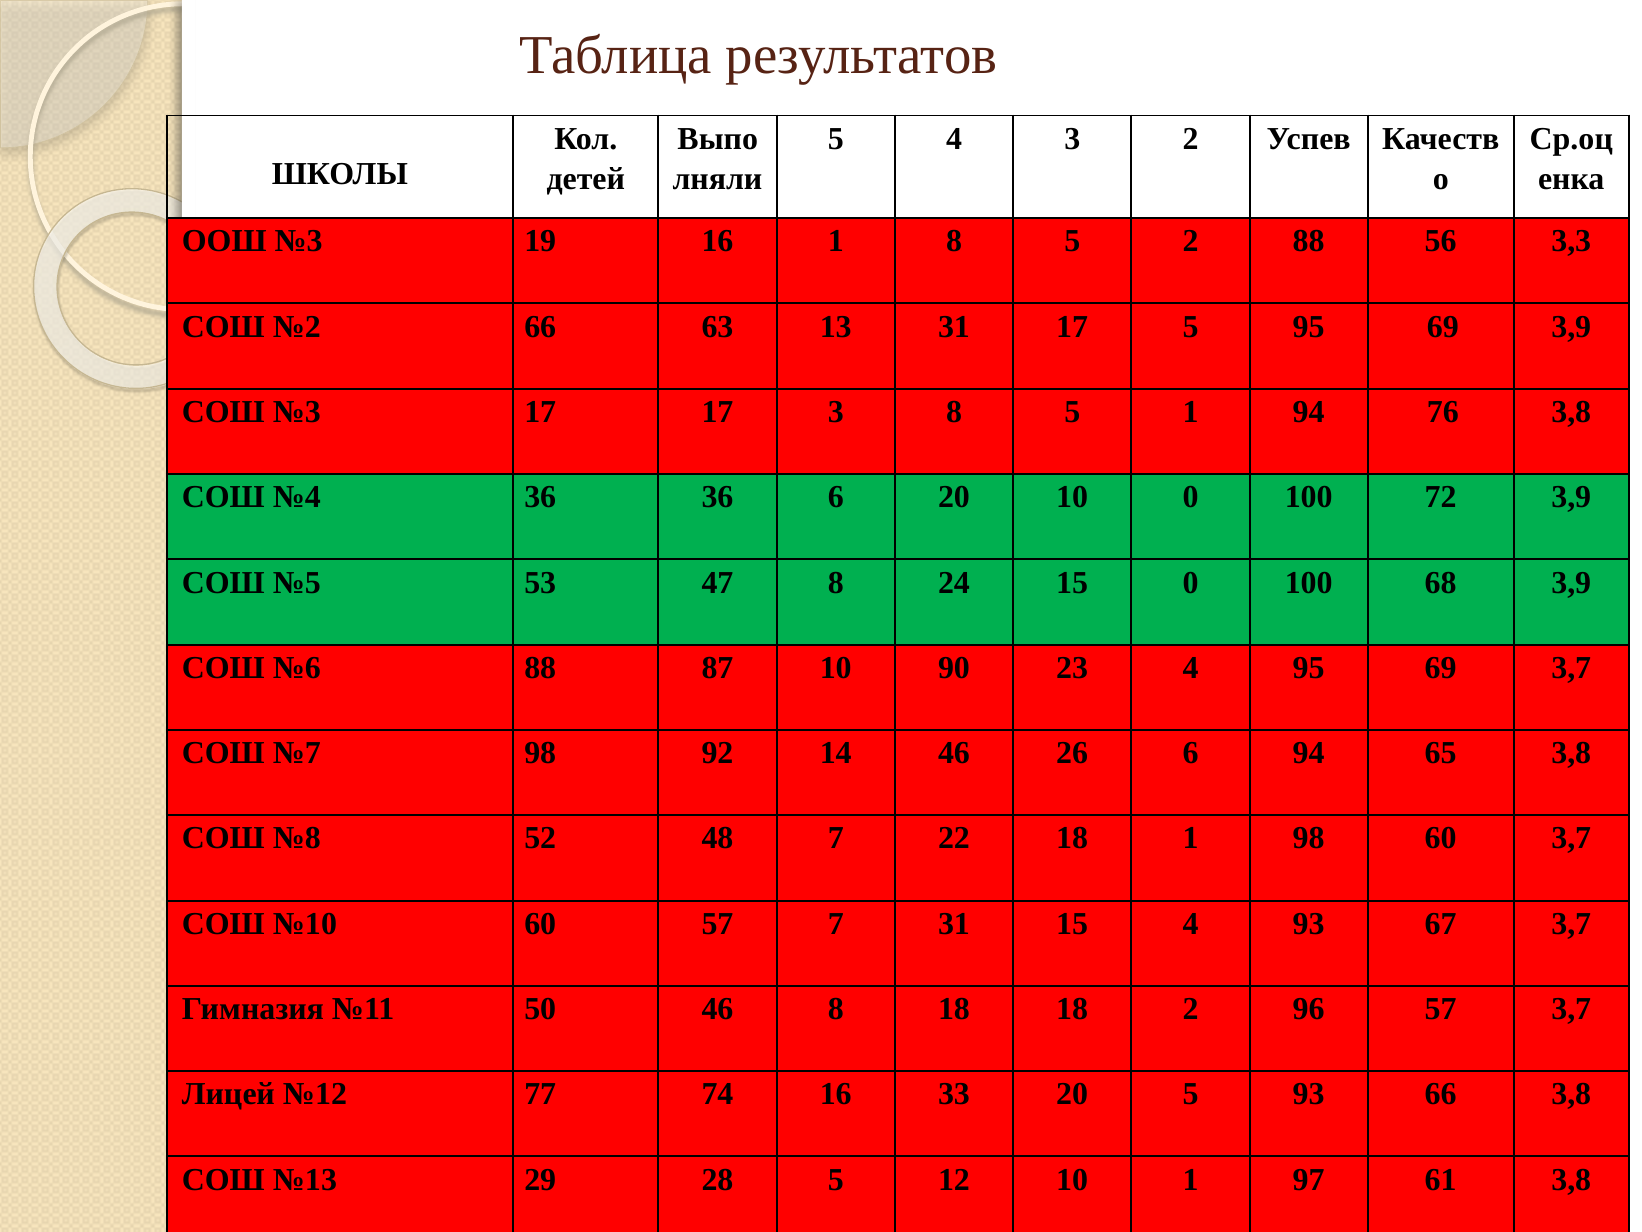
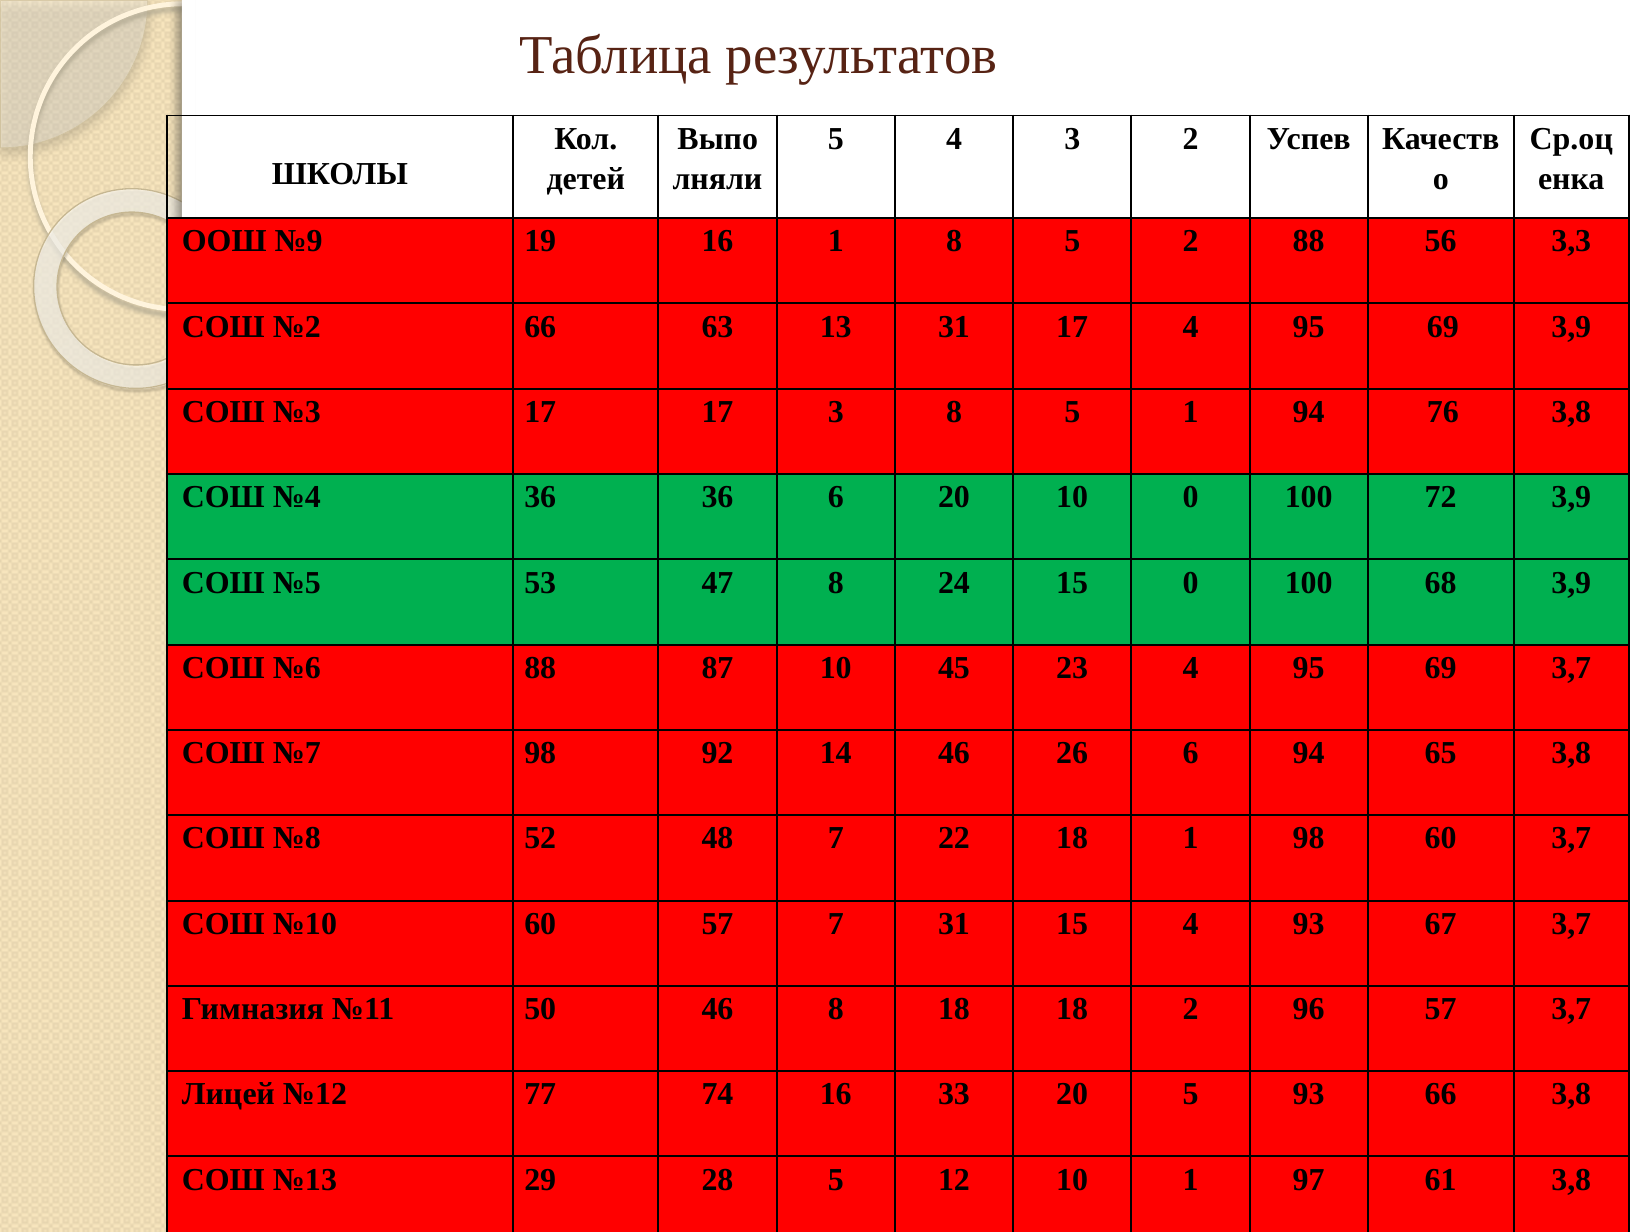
ООШ №3: №3 -> №9 (299, 241)
17 5: 5 -> 4 (1191, 326)
90: 90 -> 45 (954, 668)
